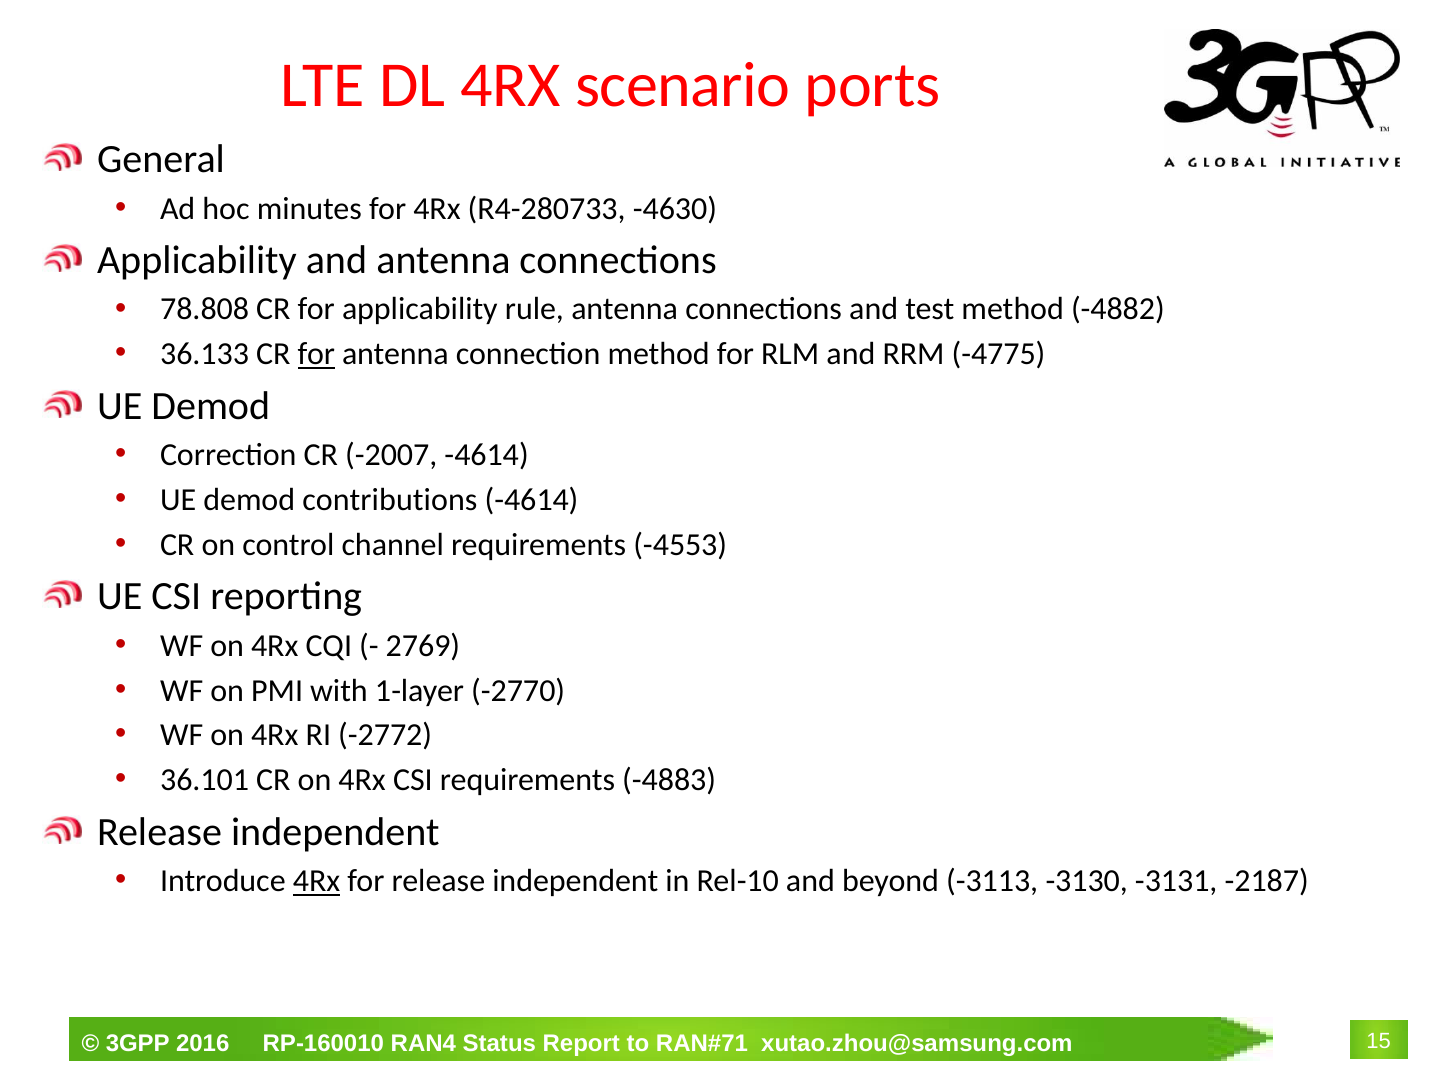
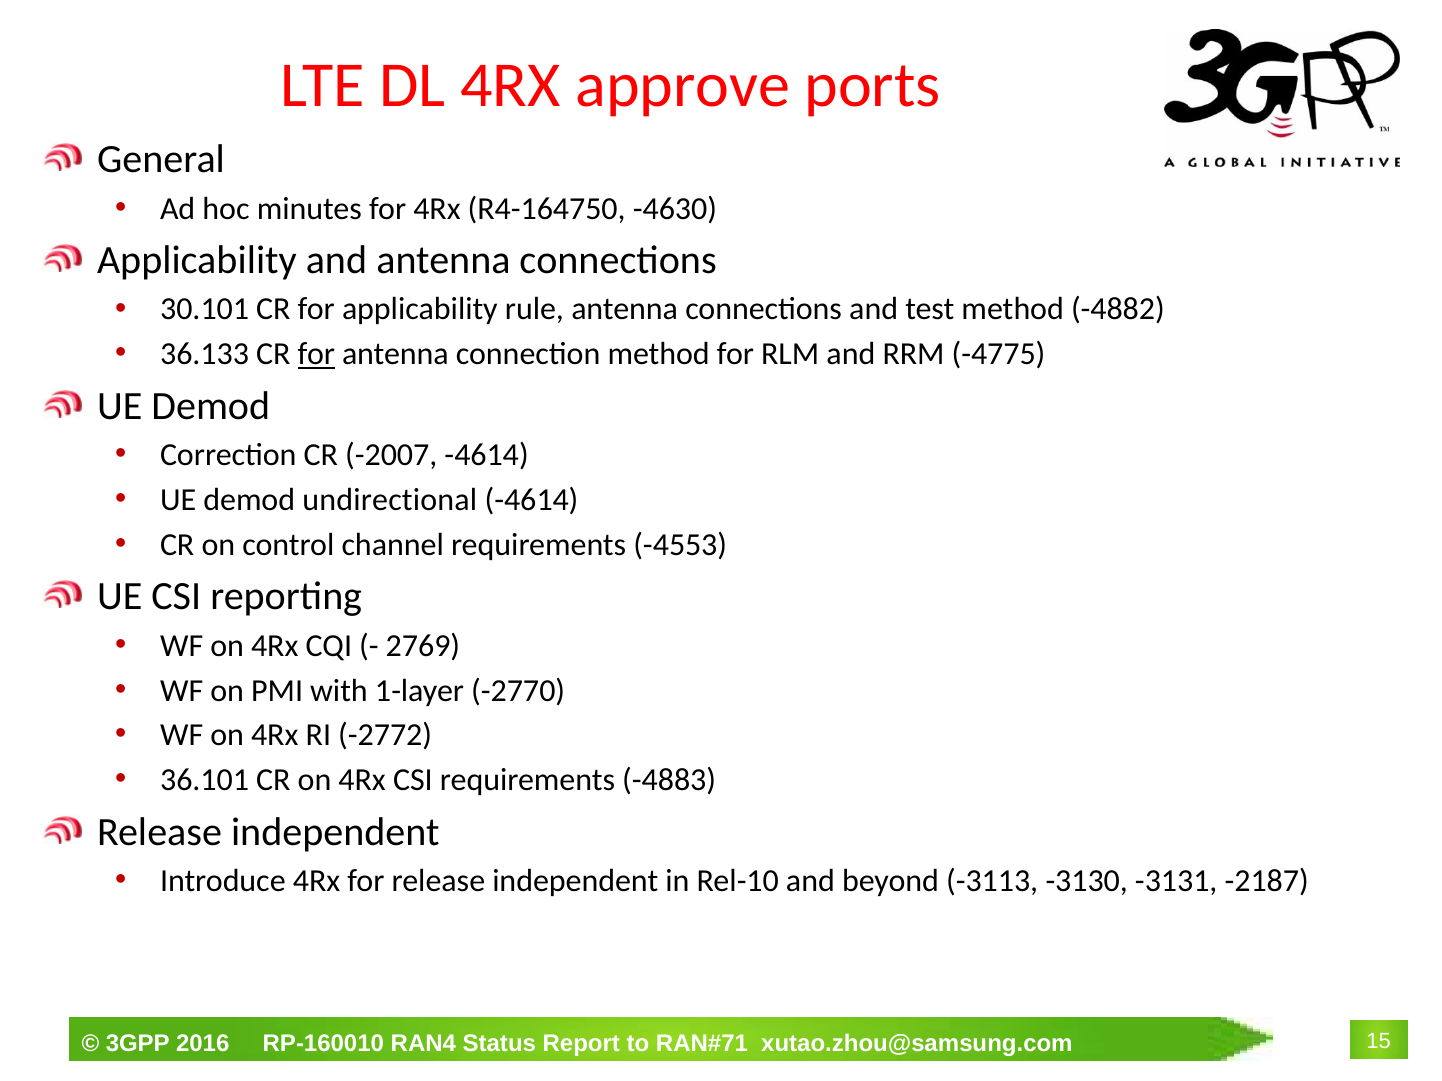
scenario: scenario -> approve (683, 86)
R4-280733: R4-280733 -> R4-164750 (547, 209)
78.808: 78.808 -> 30.101 (205, 310)
contributions: contributions -> undirectional (390, 500)
4Rx underline: present -> none (317, 881)
